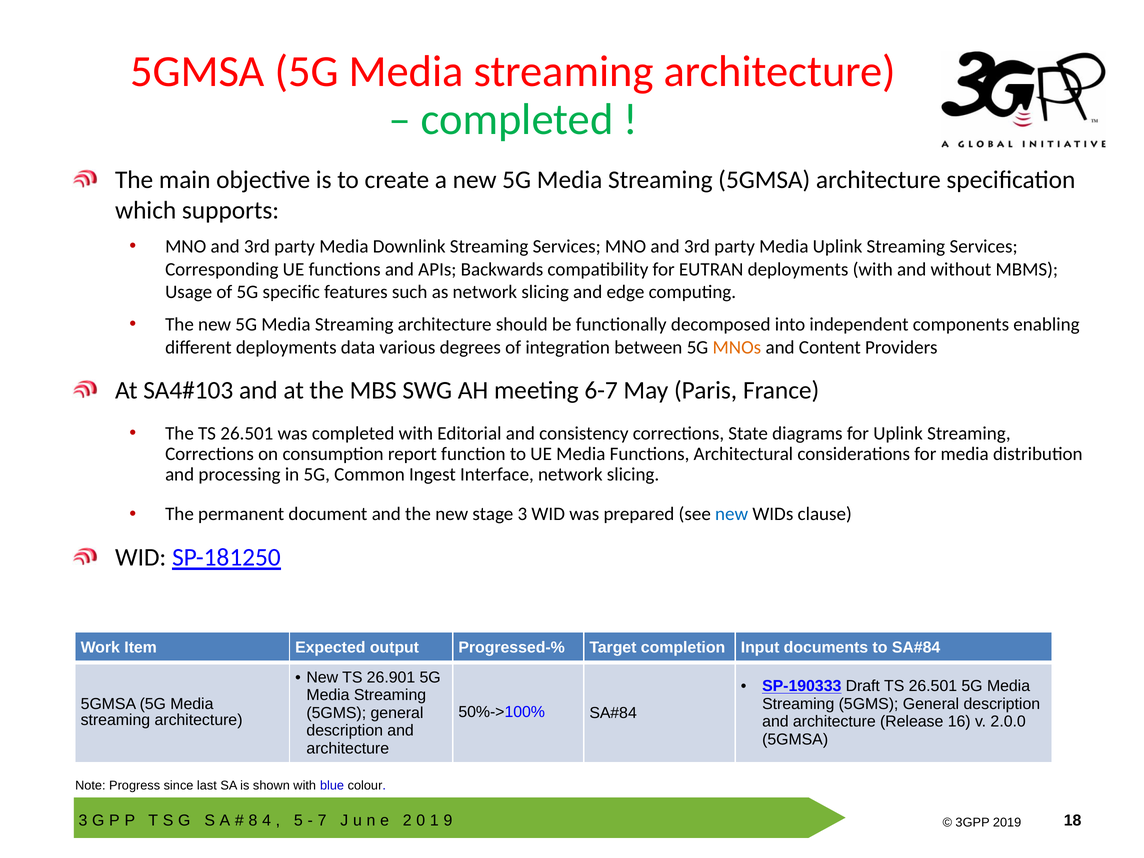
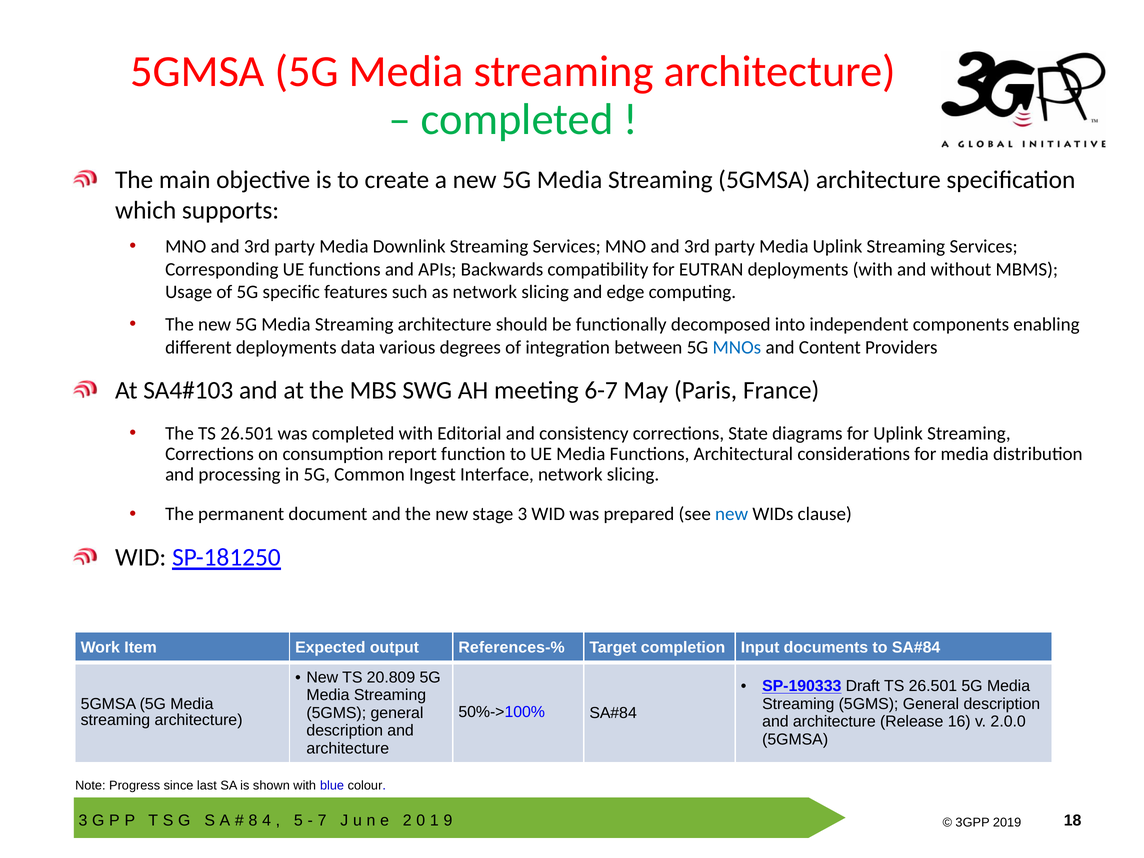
MNOs colour: orange -> blue (737, 347)
Progressed-%: Progressed-% -> References-% (512, 647)
26.901: 26.901 -> 20.809 (391, 677)
